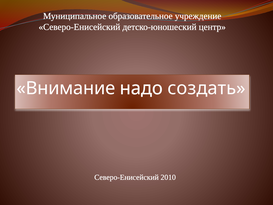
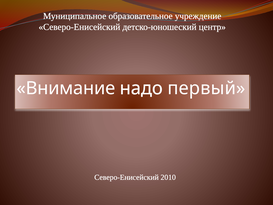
создать: создать -> первый (206, 88)
